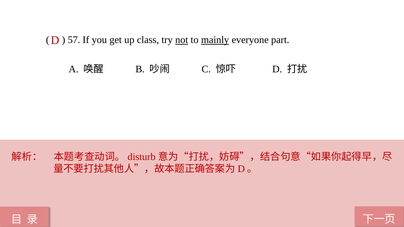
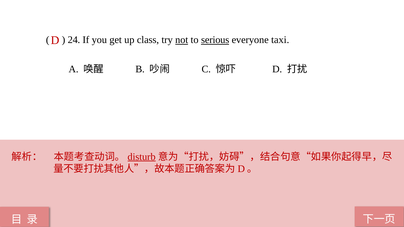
57: 57 -> 24 (74, 40)
mainly: mainly -> serious (215, 40)
part: part -> taxi (280, 40)
disturb underline: none -> present (142, 157)
